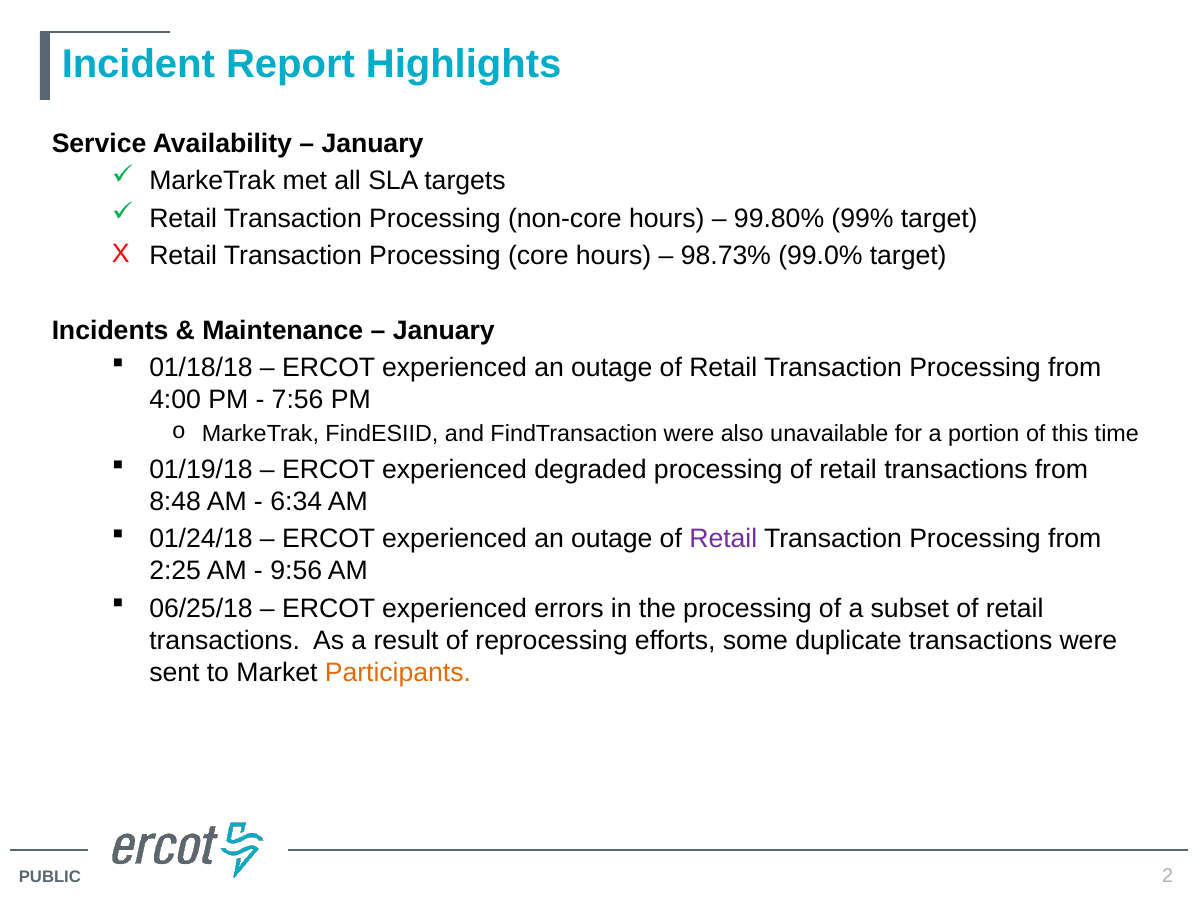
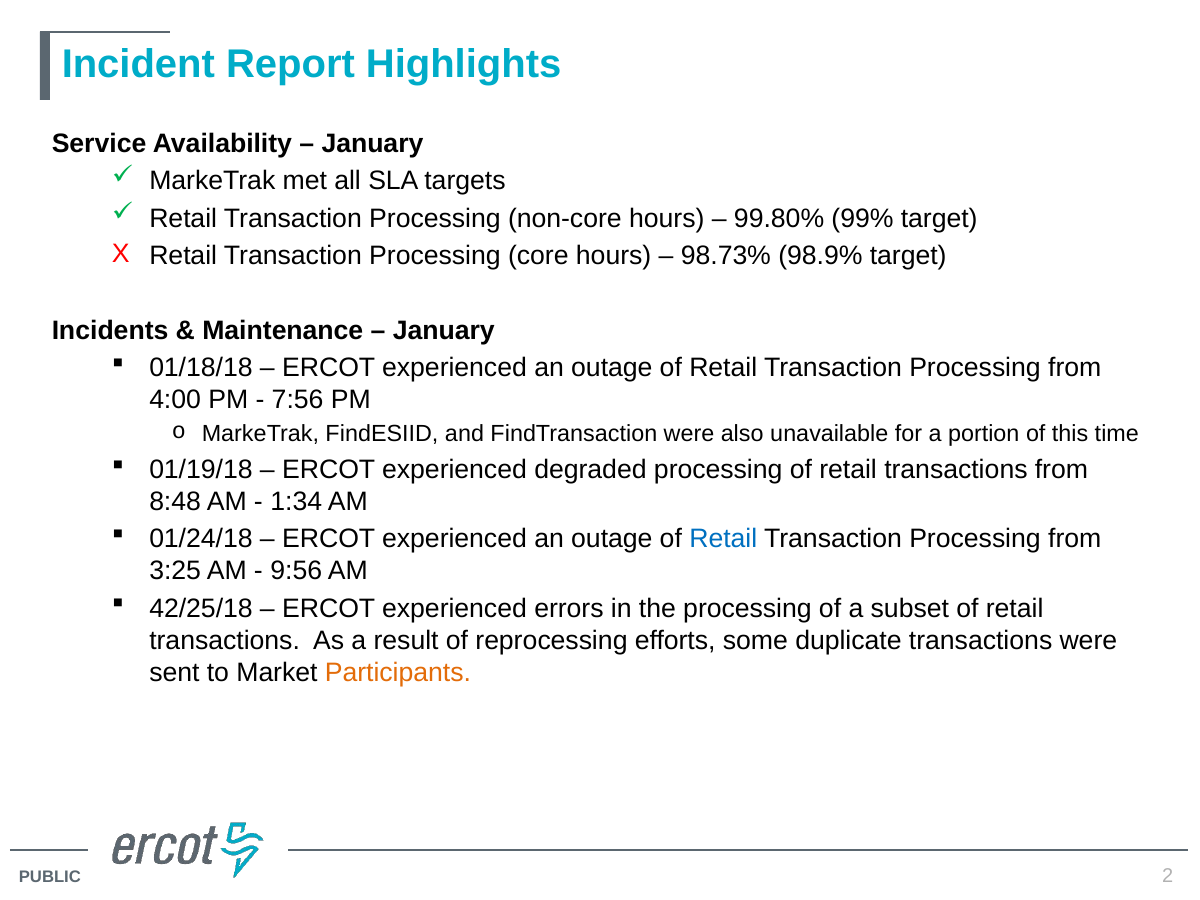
99.0%: 99.0% -> 98.9% (820, 256)
6:34: 6:34 -> 1:34 (296, 502)
Retail colour: purple -> blue (723, 539)
2:25: 2:25 -> 3:25 (175, 571)
06/25/18: 06/25/18 -> 42/25/18 (201, 608)
